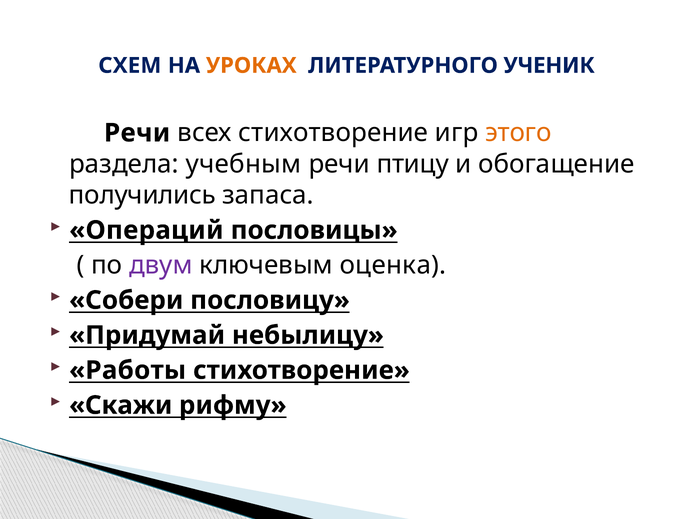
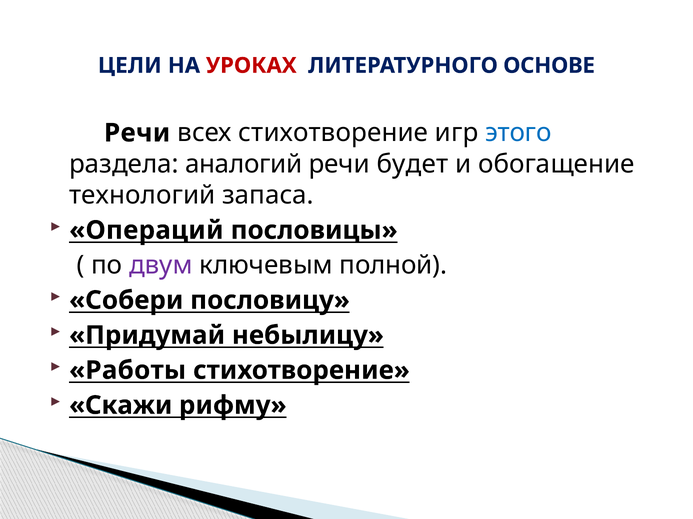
СХЕМ: СХЕМ -> ЦЕЛИ (130, 66)
УРОКАХ colour: orange -> red (251, 66)
УЧЕНИК: УЧЕНИК -> ОСНОВЕ (549, 66)
этого colour: orange -> blue (518, 133)
учебным: учебным -> аналогий (244, 164)
птицу: птицу -> будет (412, 164)
получились: получились -> технологий (142, 196)
оценка: оценка -> полной (393, 266)
